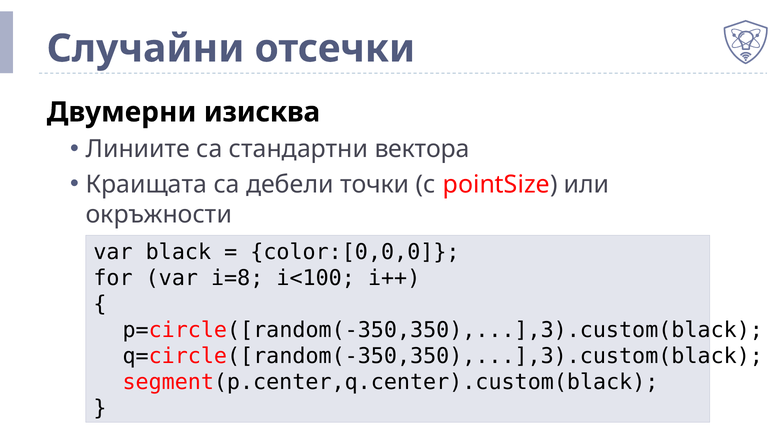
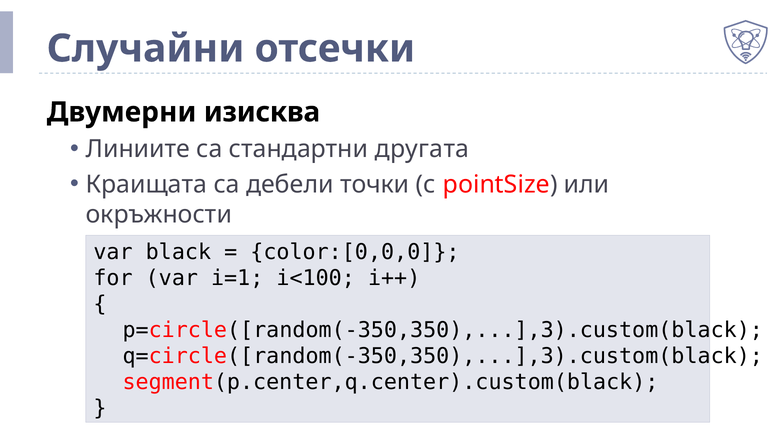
вектора: вектора -> другата (422, 149)
i=8: i=8 -> i=1 (237, 278)
